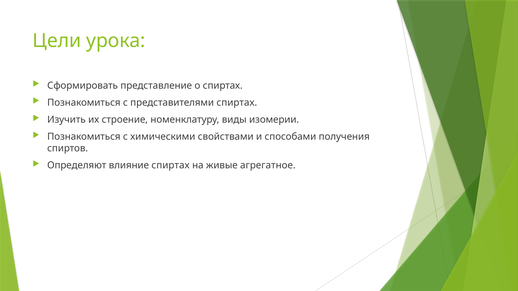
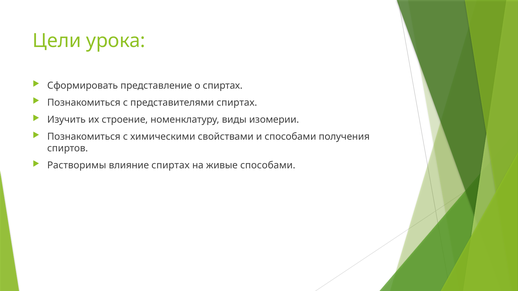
Определяют: Определяют -> Растворимы (77, 165)
живые агрегатное: агрегатное -> способами (268, 165)
